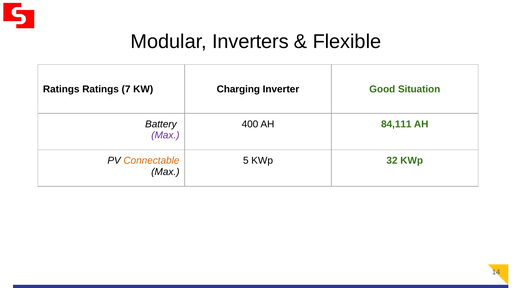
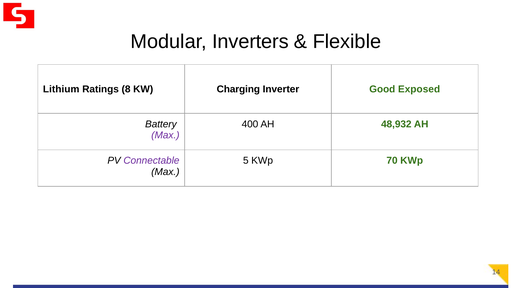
Ratings: Ratings -> Lithium (61, 89)
7: 7 -> 8 (126, 89)
Situation: Situation -> Exposed (419, 89)
84,111: 84,111 -> 48,932 (396, 124)
Connectable colour: orange -> purple (151, 161)
32: 32 -> 70 (392, 161)
